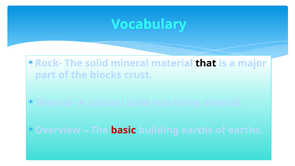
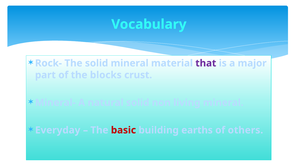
that colour: black -> purple (206, 63)
Overview: Overview -> Everyday (58, 130)
of earths: earths -> others (245, 130)
